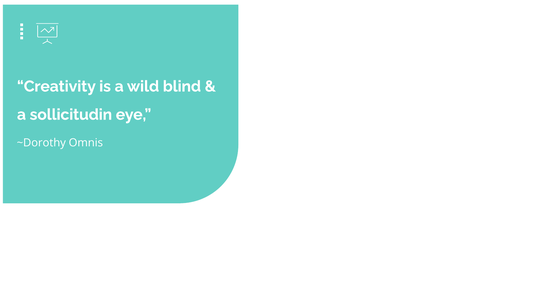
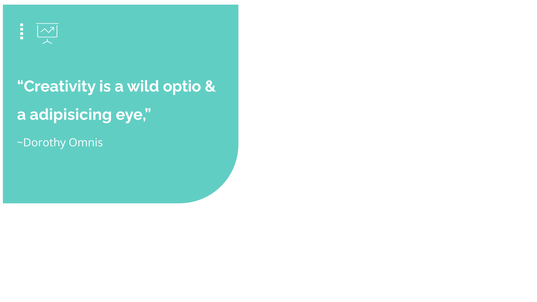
blind: blind -> optio (182, 86)
sollicitudin: sollicitudin -> adipisicing (71, 115)
